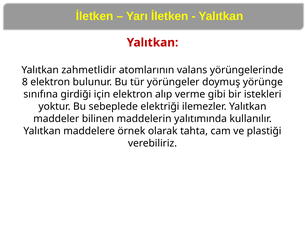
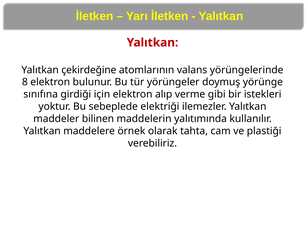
zahmetlidir: zahmetlidir -> çekirdeğine (89, 70)
